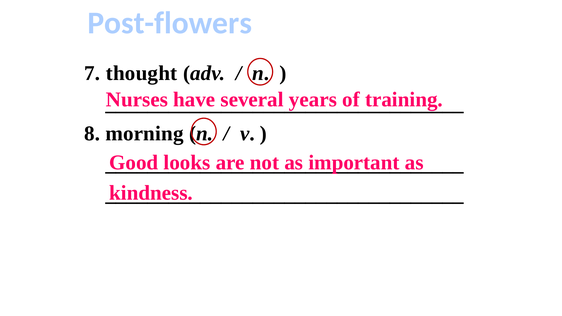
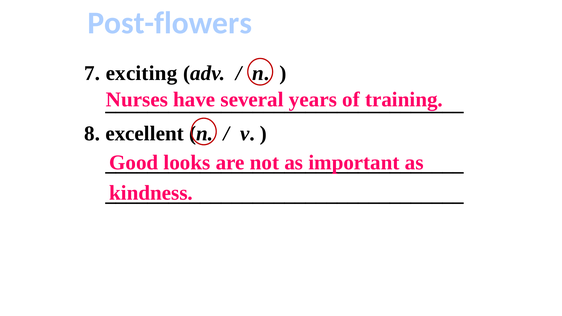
thought: thought -> exciting (142, 73)
morning: morning -> excellent (145, 134)
